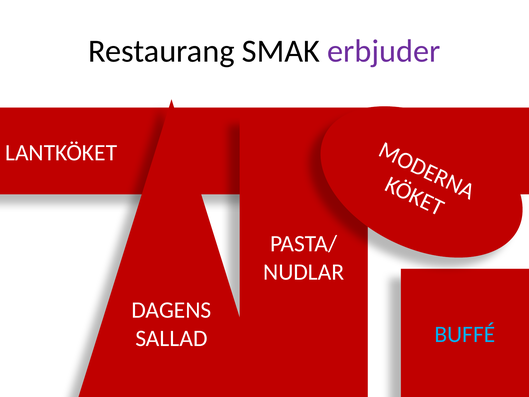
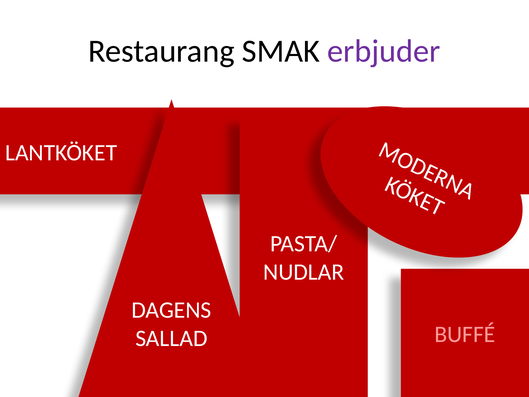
BUFFÉ colour: light blue -> pink (465, 334)
